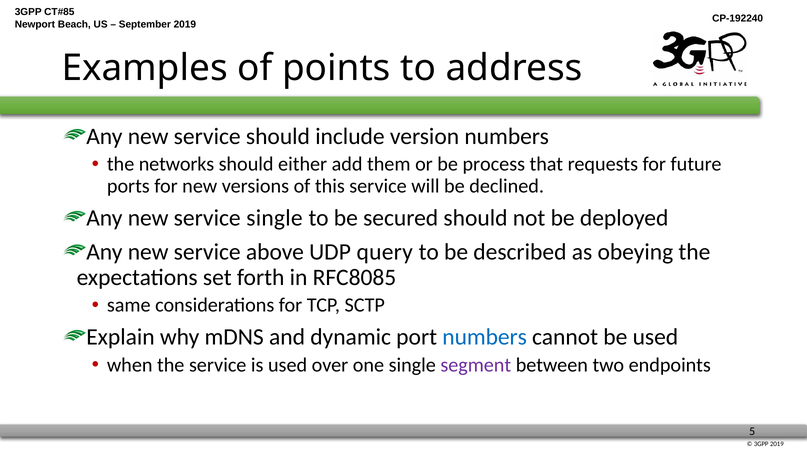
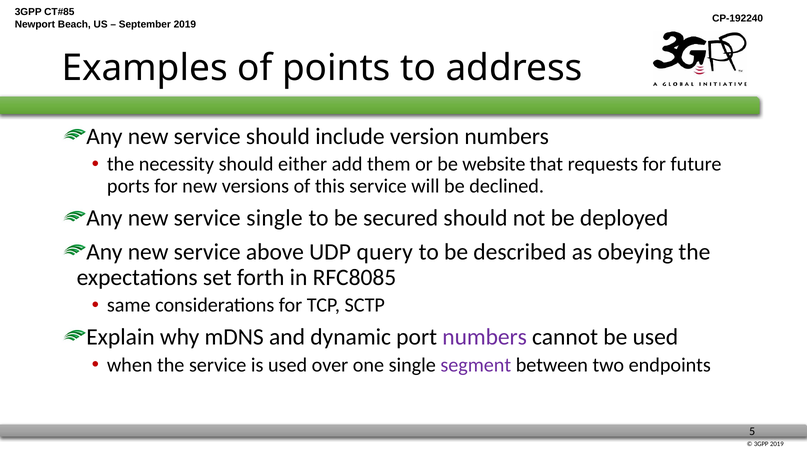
networks: networks -> necessity (176, 164)
process: process -> website (494, 164)
numbers colour: blue -> purple (485, 337)
